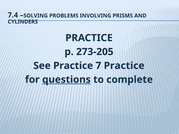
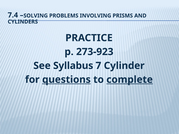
273-205: 273-205 -> 273-923 (95, 52)
See Practice: Practice -> Syllabus (73, 66)
7 Practice: Practice -> Cylinder (124, 66)
complete underline: none -> present (130, 80)
